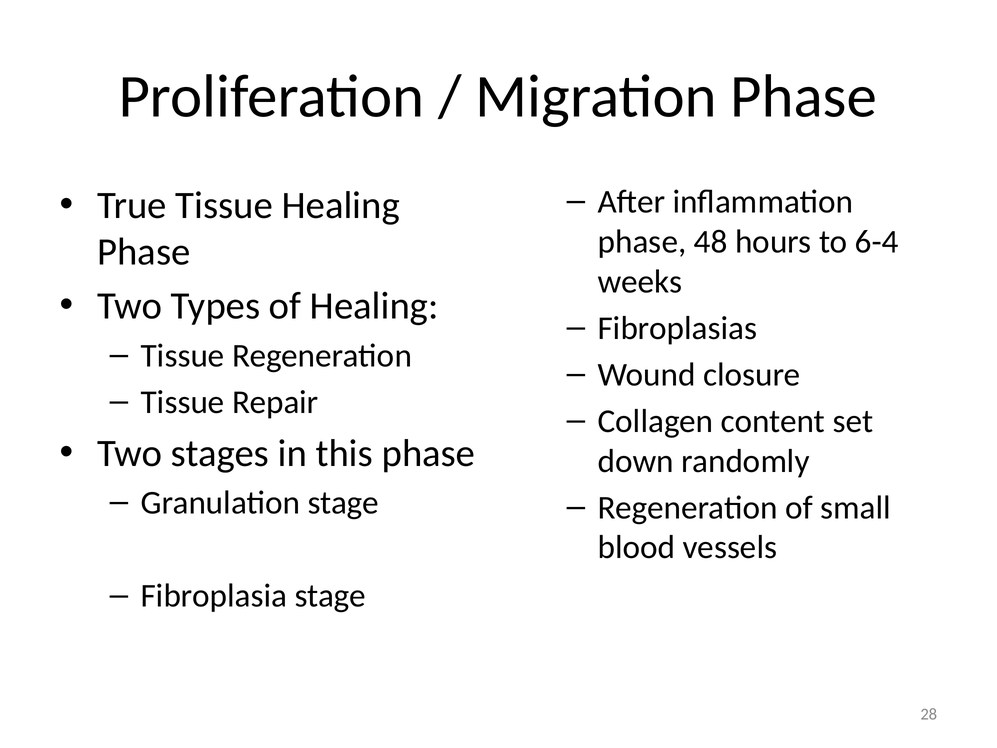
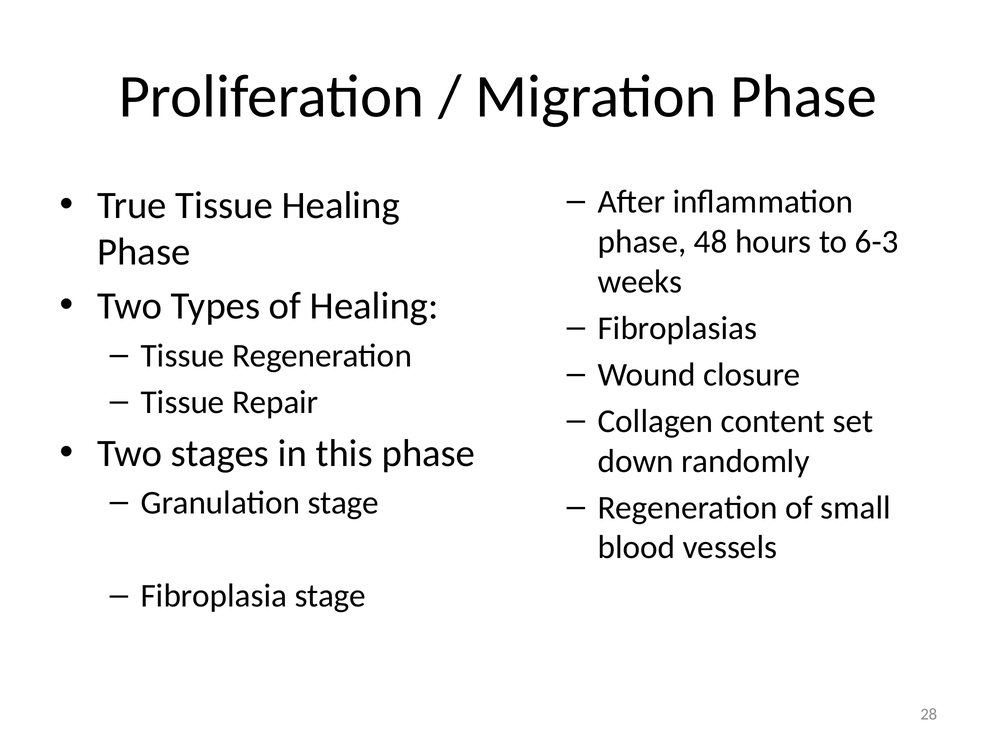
6-4: 6-4 -> 6-3 (877, 242)
